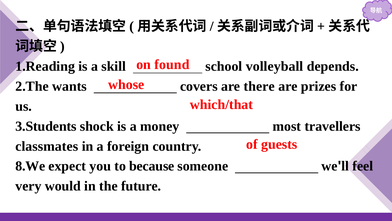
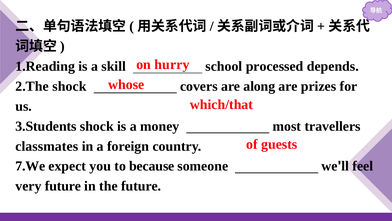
found: found -> hurry (172, 64)
volleyball: volleyball -> processed (275, 66)
2.The wants: wants -> shock (69, 86)
there: there -> along (259, 86)
8.We: 8.We -> 7.We (30, 166)
very would: would -> future (63, 186)
